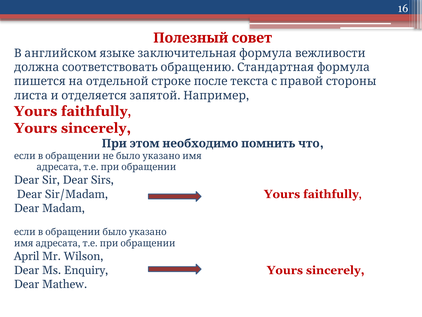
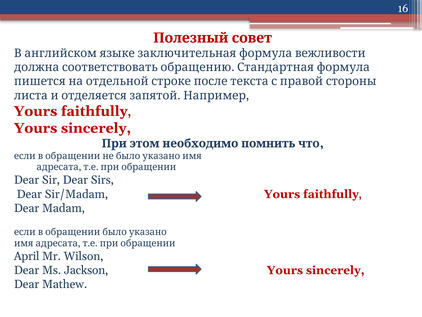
Enquiry: Enquiry -> Jackson (86, 270)
